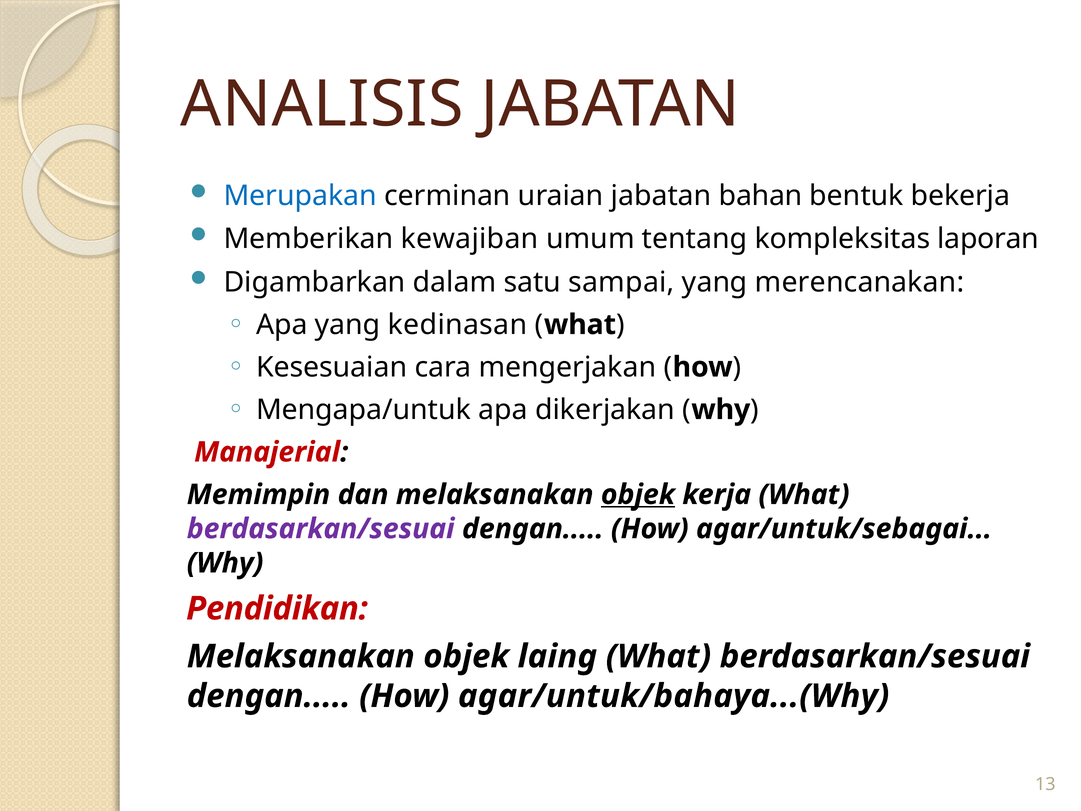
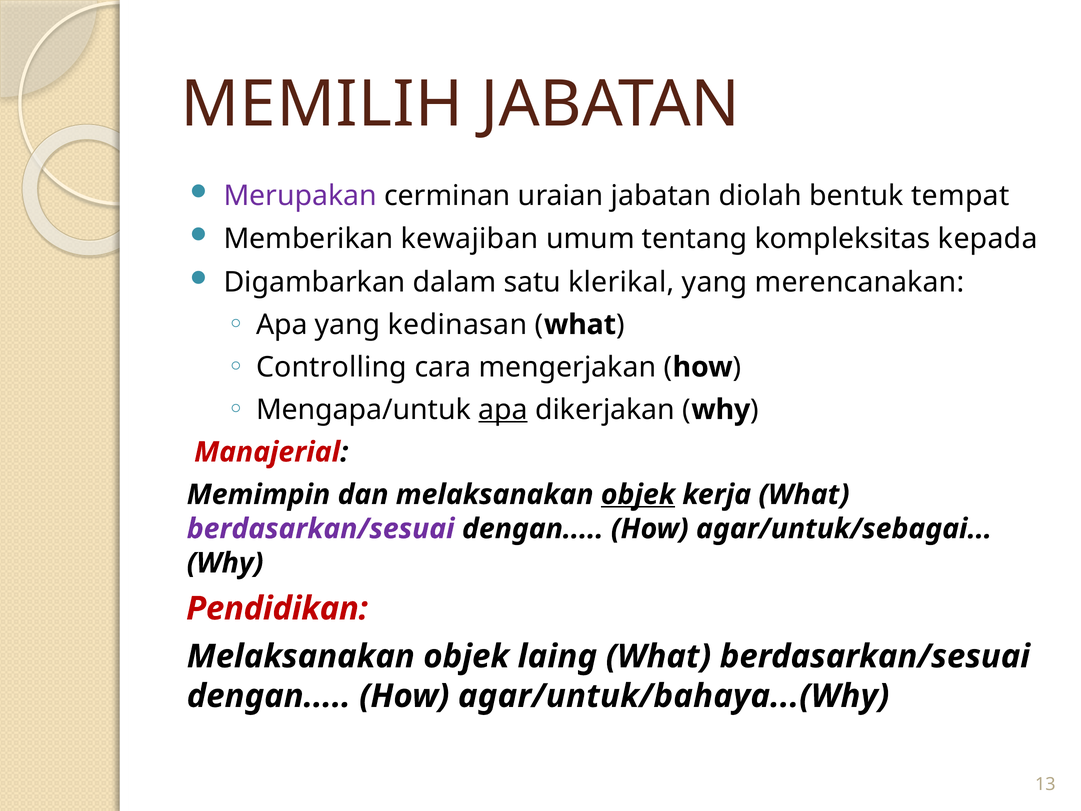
ANALISIS: ANALISIS -> MEMILIH (322, 105)
Merupakan colour: blue -> purple (300, 196)
bahan: bahan -> diolah (760, 196)
bekerja: bekerja -> tempat (960, 196)
laporan: laporan -> kepada (988, 239)
sampai: sampai -> klerikal (621, 282)
Kesesuaian: Kesesuaian -> Controlling (332, 367)
apa underline: none -> present (503, 409)
